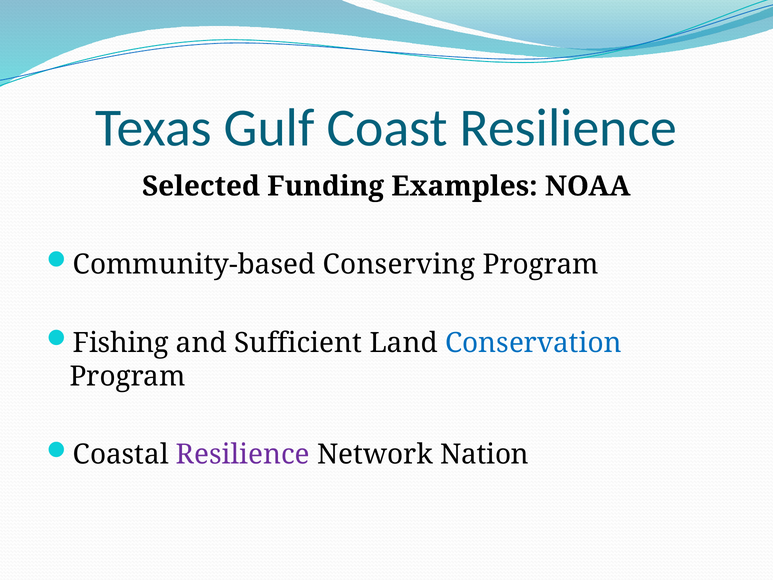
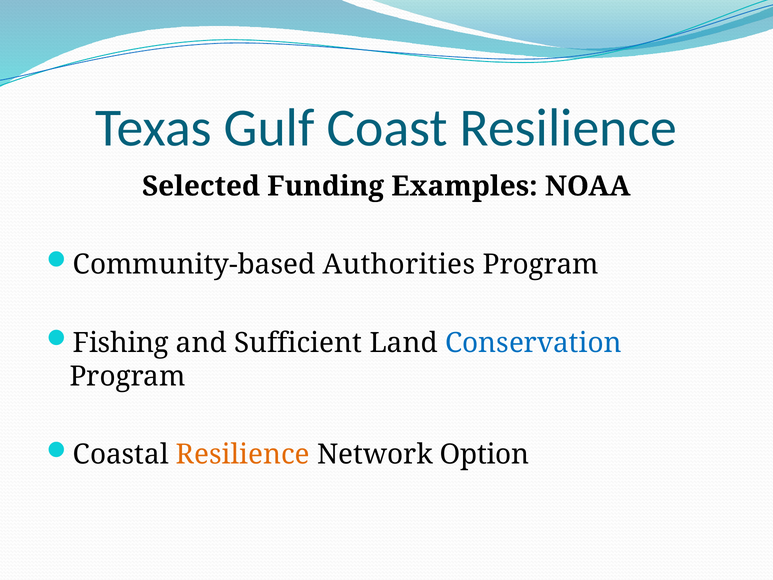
Conserving: Conserving -> Authorities (399, 264)
Resilience colour: purple -> orange (243, 455)
Nation: Nation -> Option (485, 455)
